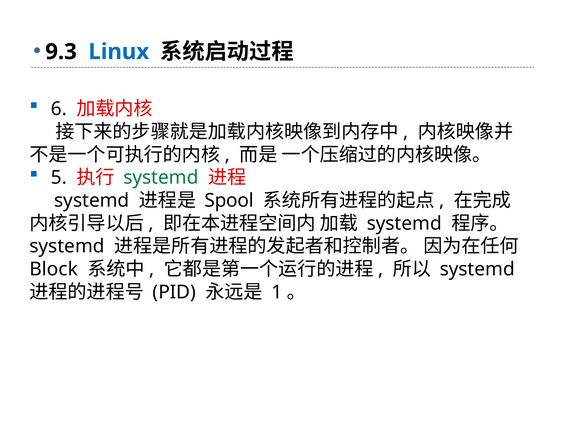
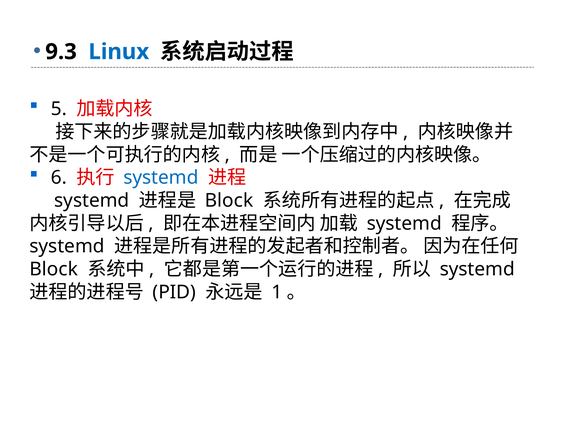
6: 6 -> 5 (59, 109)
5: 5 -> 6 (59, 178)
systemd colour: green -> blue (161, 178)
Spool: Spool -> Block (229, 201)
